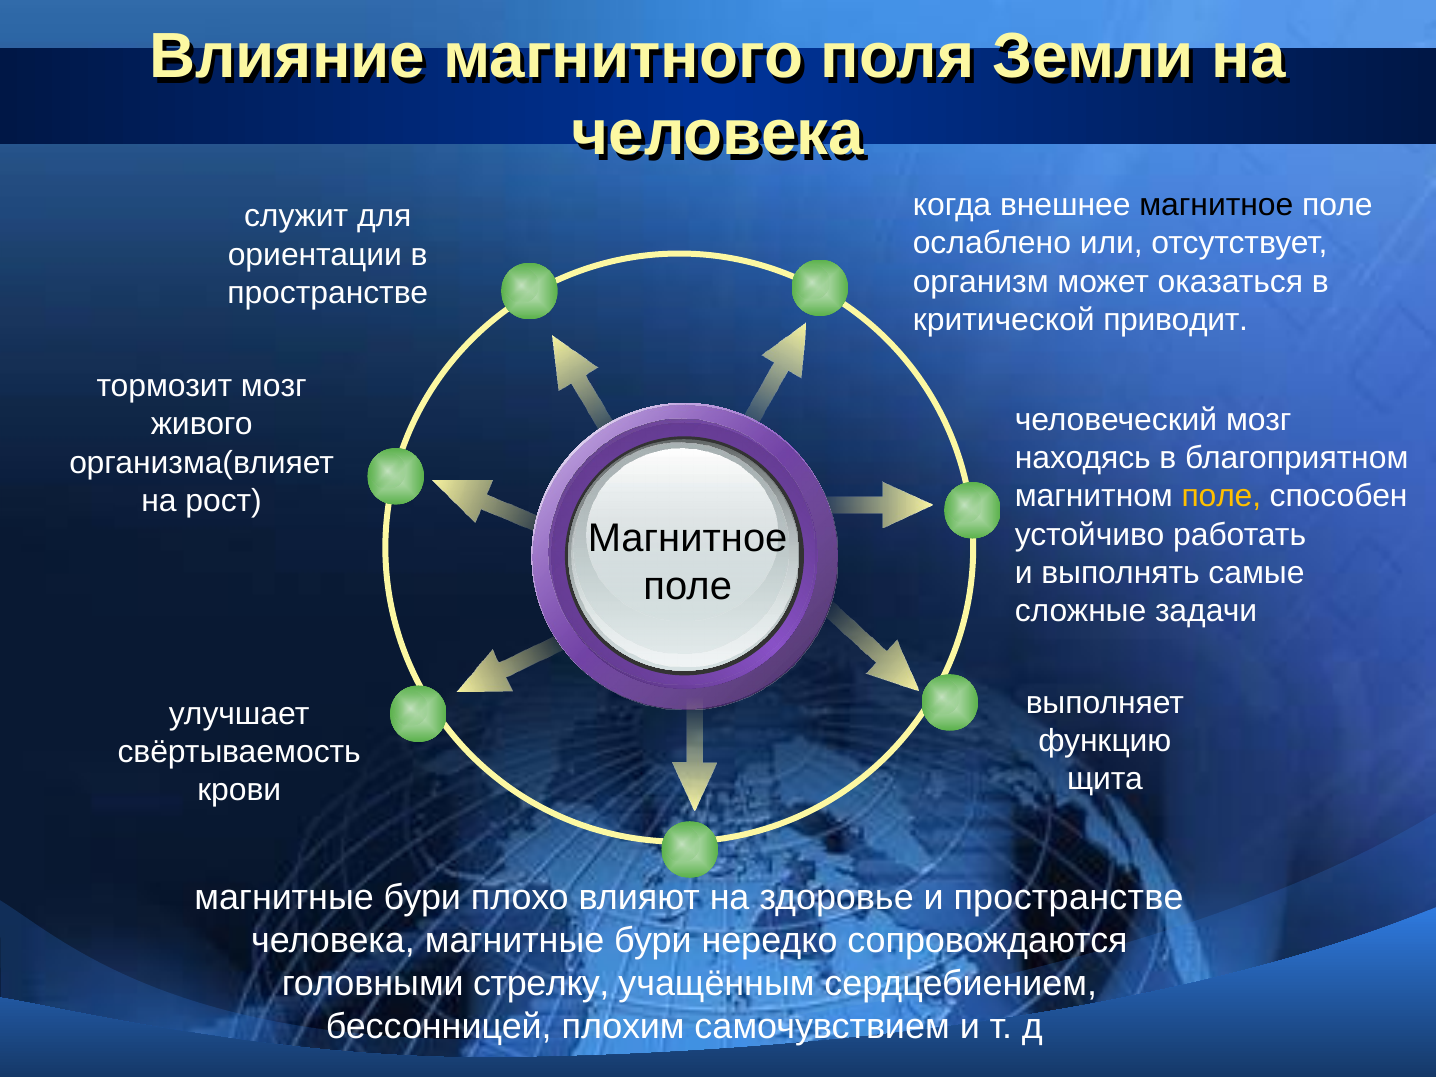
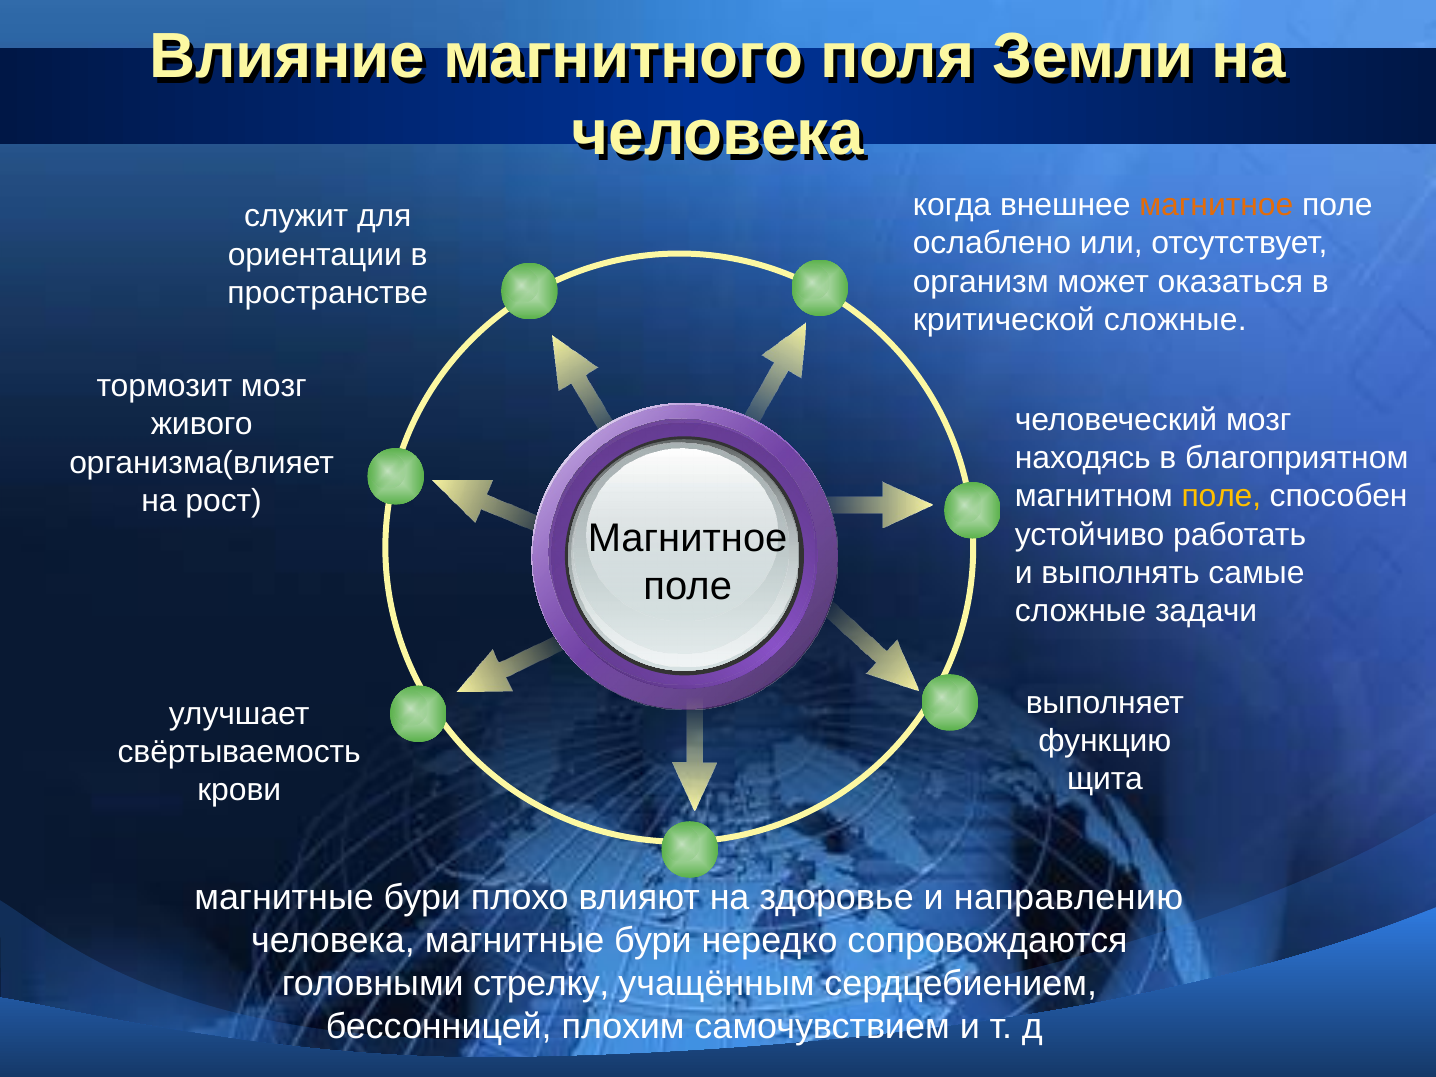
магнитное colour: black -> orange (1216, 205)
критической приводит: приводит -> сложные (1175, 320)
и пространстве: пространстве -> направлению (1069, 898)
